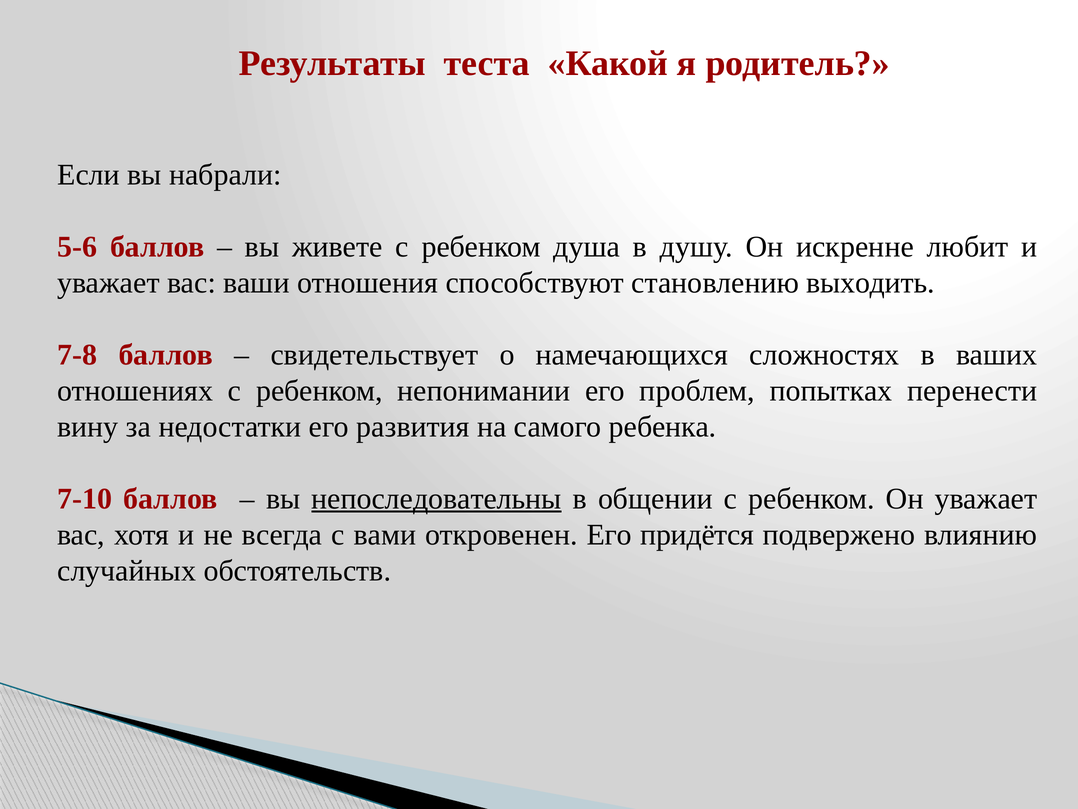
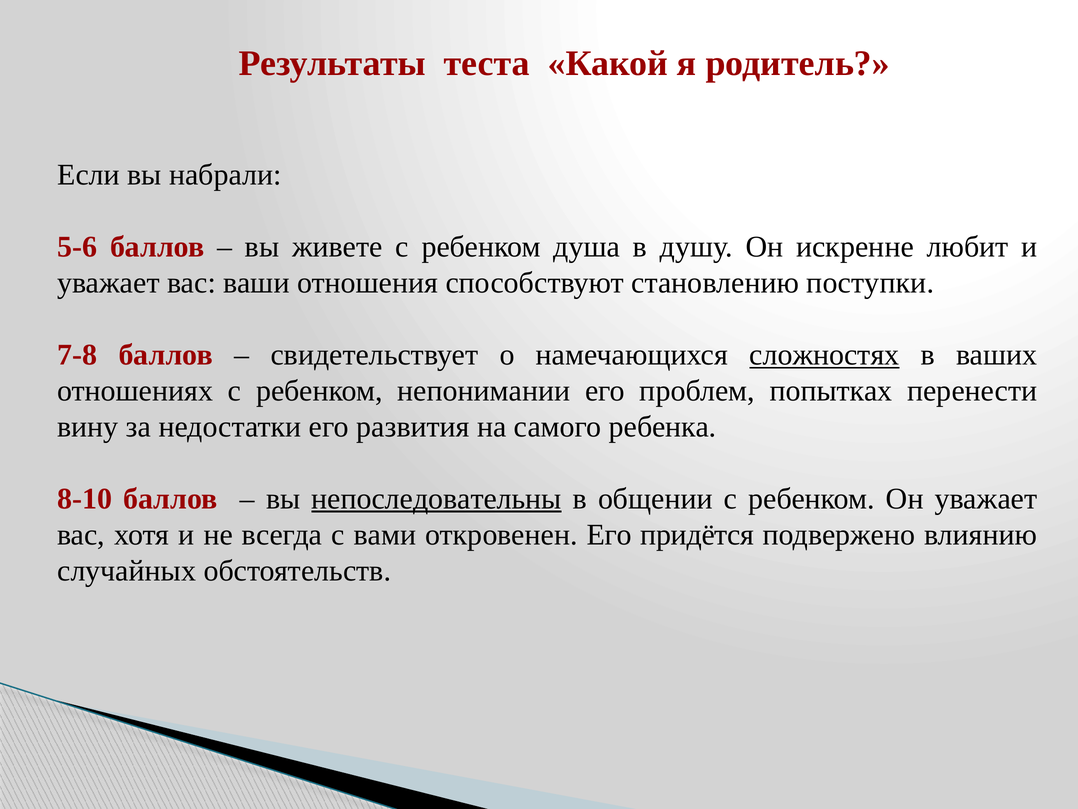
выходить: выходить -> поступки (870, 283)
сложностях underline: none -> present (824, 355)
7-10: 7-10 -> 8-10 (85, 498)
